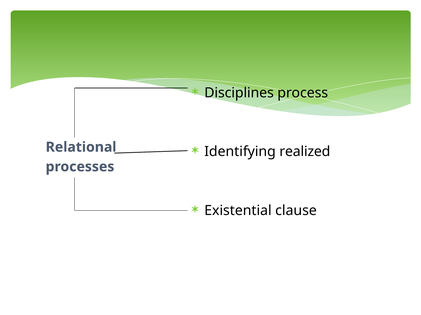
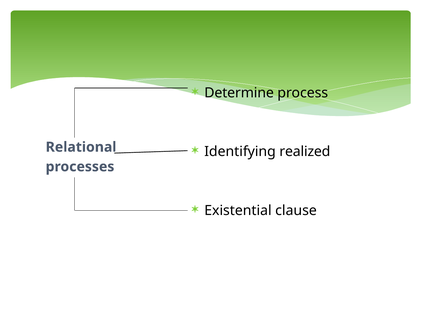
Disciplines: Disciplines -> Determine (239, 93)
